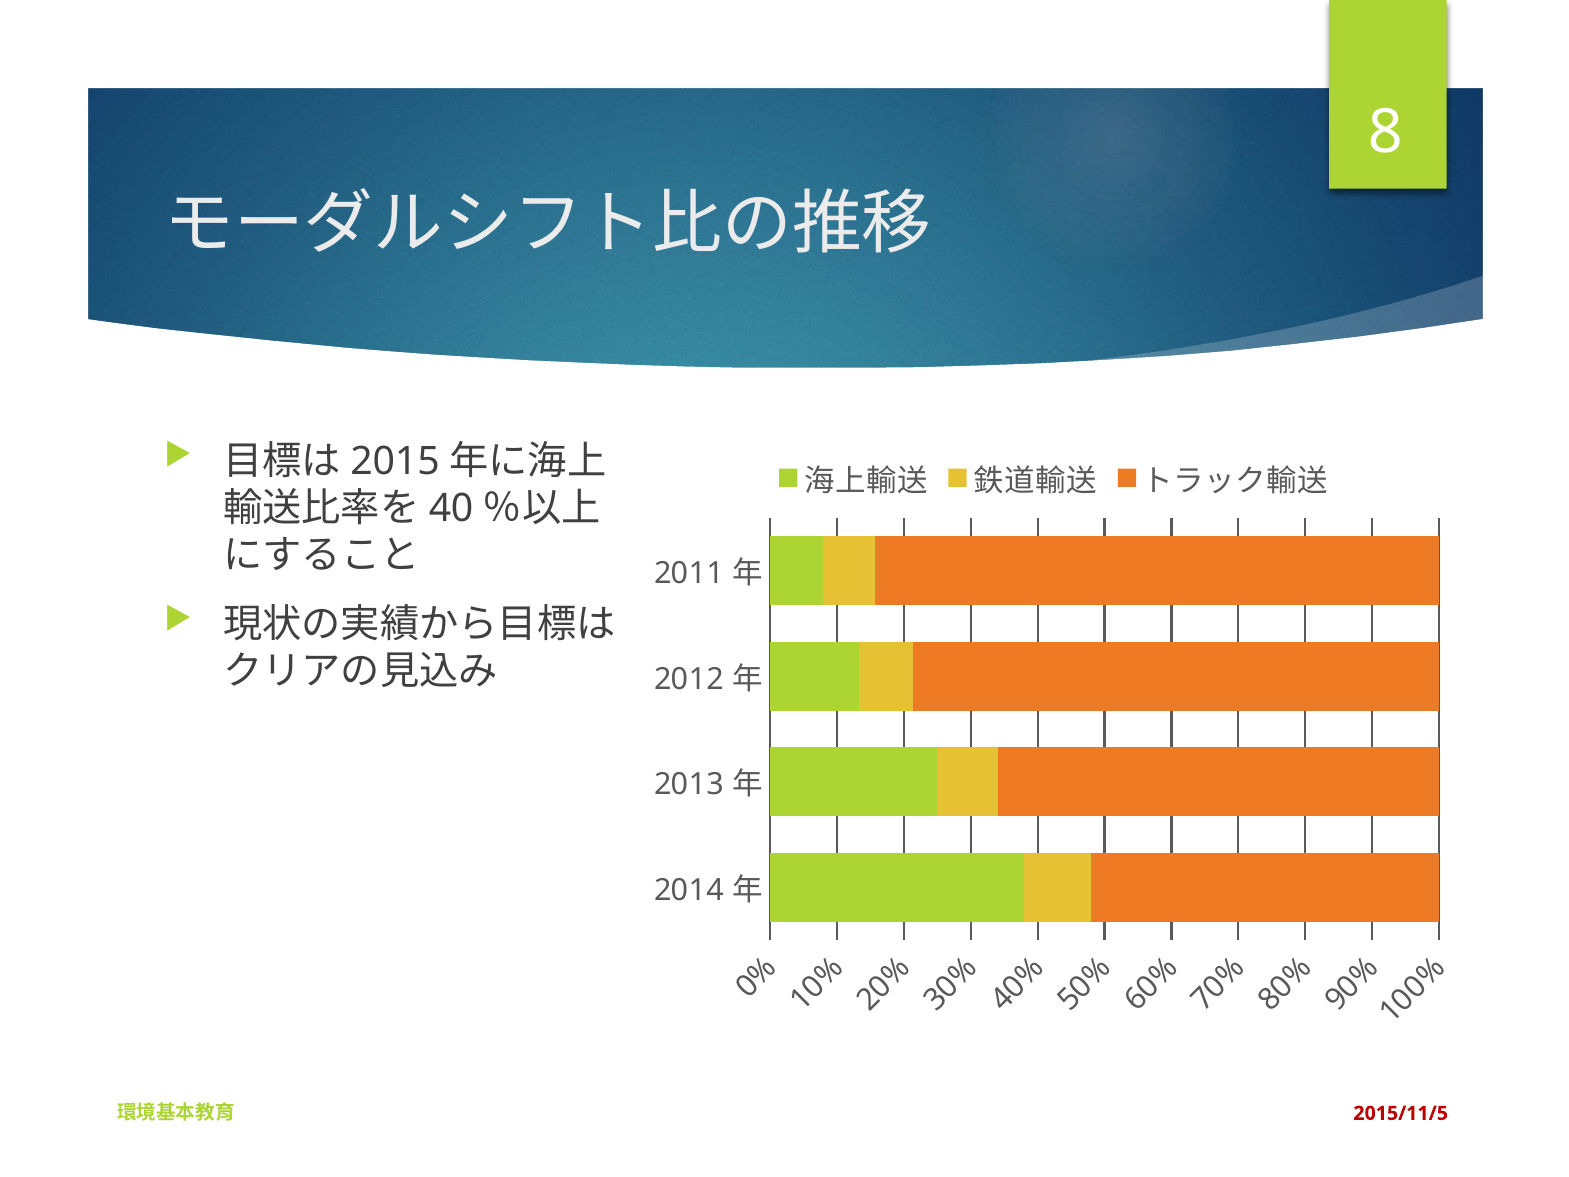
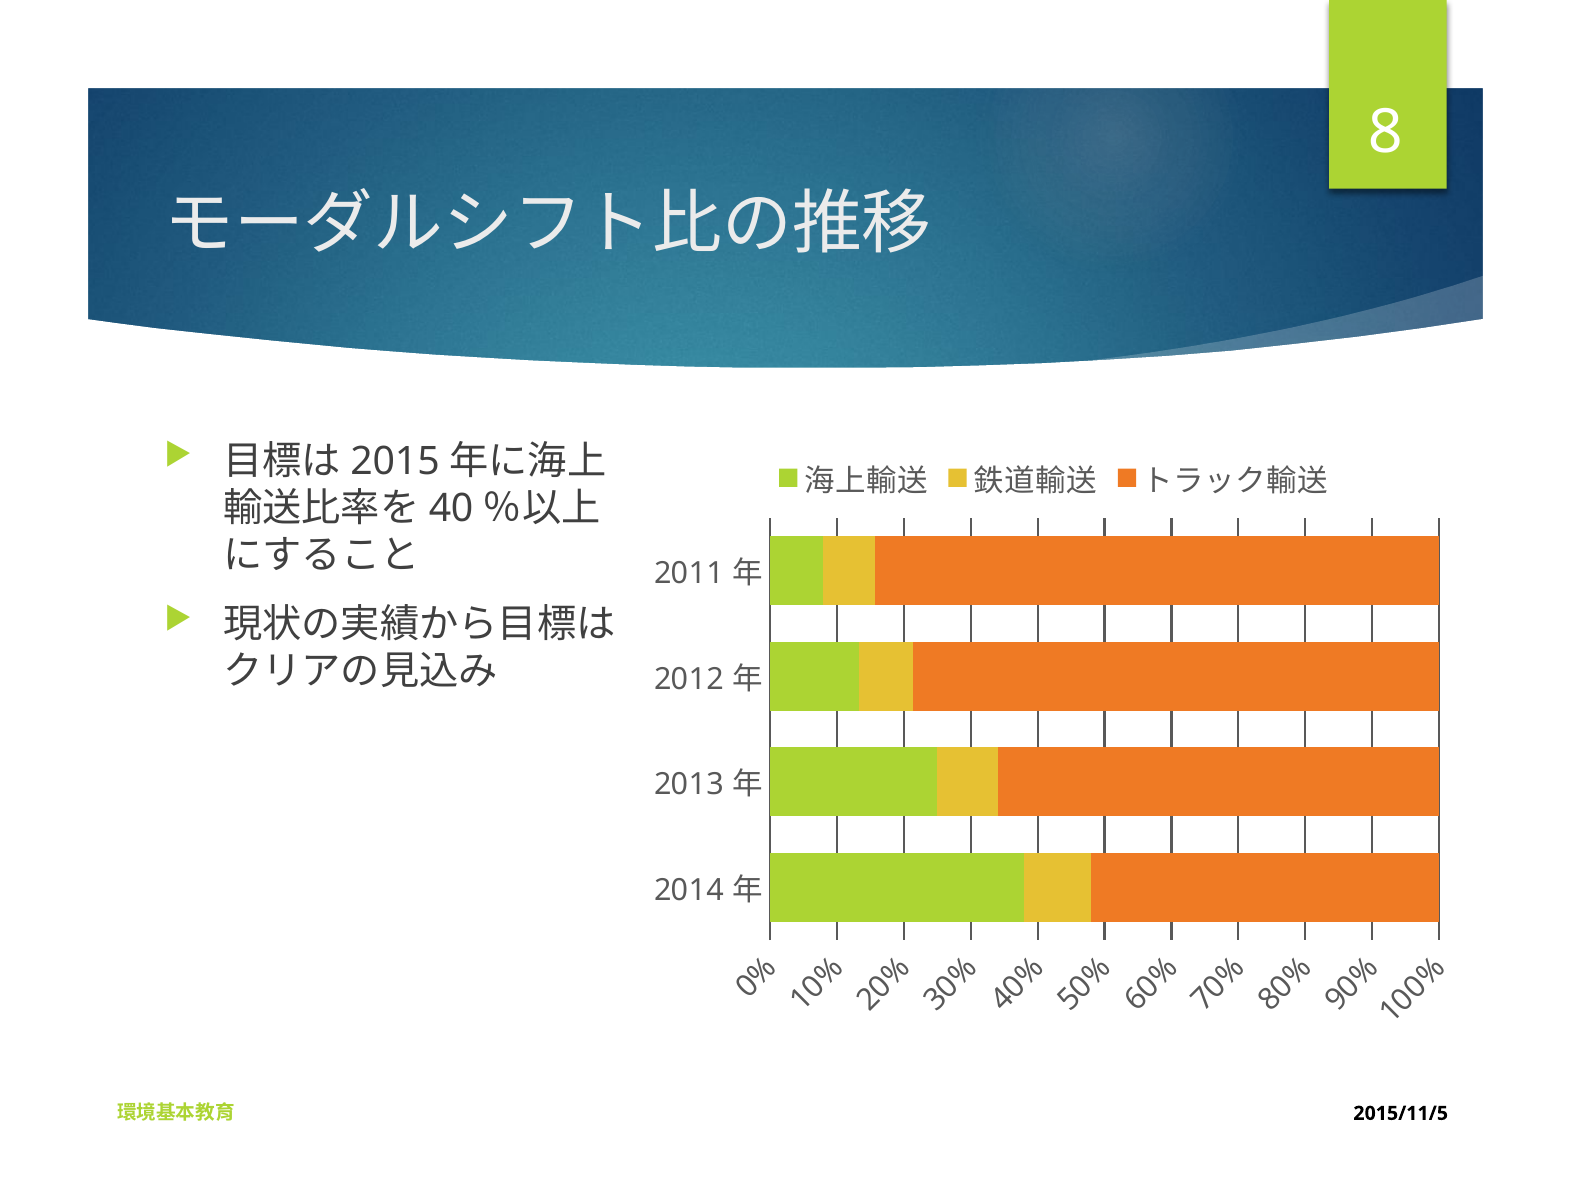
2015/11/5 colour: red -> black (1401, 1113)
